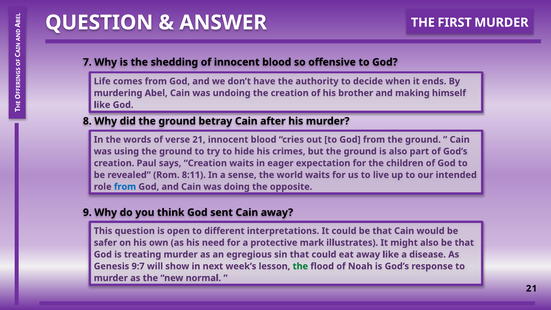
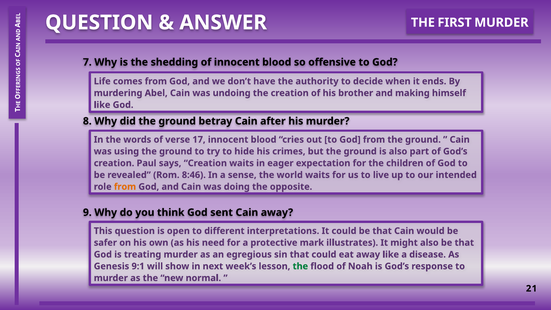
verse 21: 21 -> 17 (199, 140)
8:11: 8:11 -> 8:46 (194, 175)
from colour: blue -> orange (125, 187)
9:7: 9:7 -> 9:1 (138, 266)
